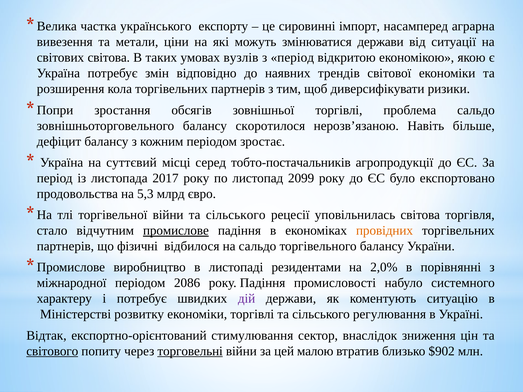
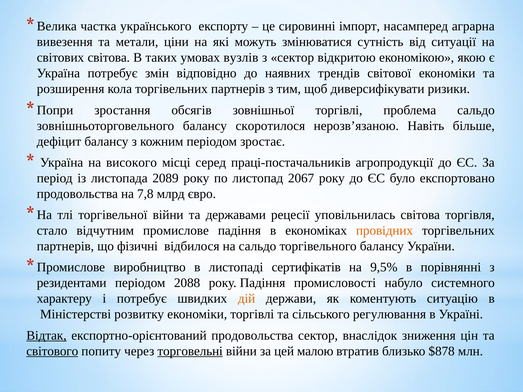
змінюватися держави: держави -> сутність (380, 42)
з період: період -> сектор (292, 58)
суттєвий: суттєвий -> високого (132, 163)
тобто-постачальників: тобто-постачальників -> праці-постачальників (291, 163)
2017: 2017 -> 2089 (165, 178)
2099: 2099 -> 2067 (301, 178)
5,3: 5,3 -> 7,8 (145, 194)
війни та сільського: сільського -> державами (236, 215)
промислове underline: present -> none (176, 231)
резидентами: резидентами -> сертифікатів (306, 267)
2,0%: 2,0% -> 9,5% (384, 267)
міжнародної: міжнародної -> резидентами (72, 283)
2086: 2086 -> 2088 (187, 283)
дій colour: purple -> orange (247, 299)
Відтак underline: none -> present (46, 336)
експортно-орієнтований стимулювання: стимулювання -> продовольства (252, 336)
$902: $902 -> $878 (442, 351)
